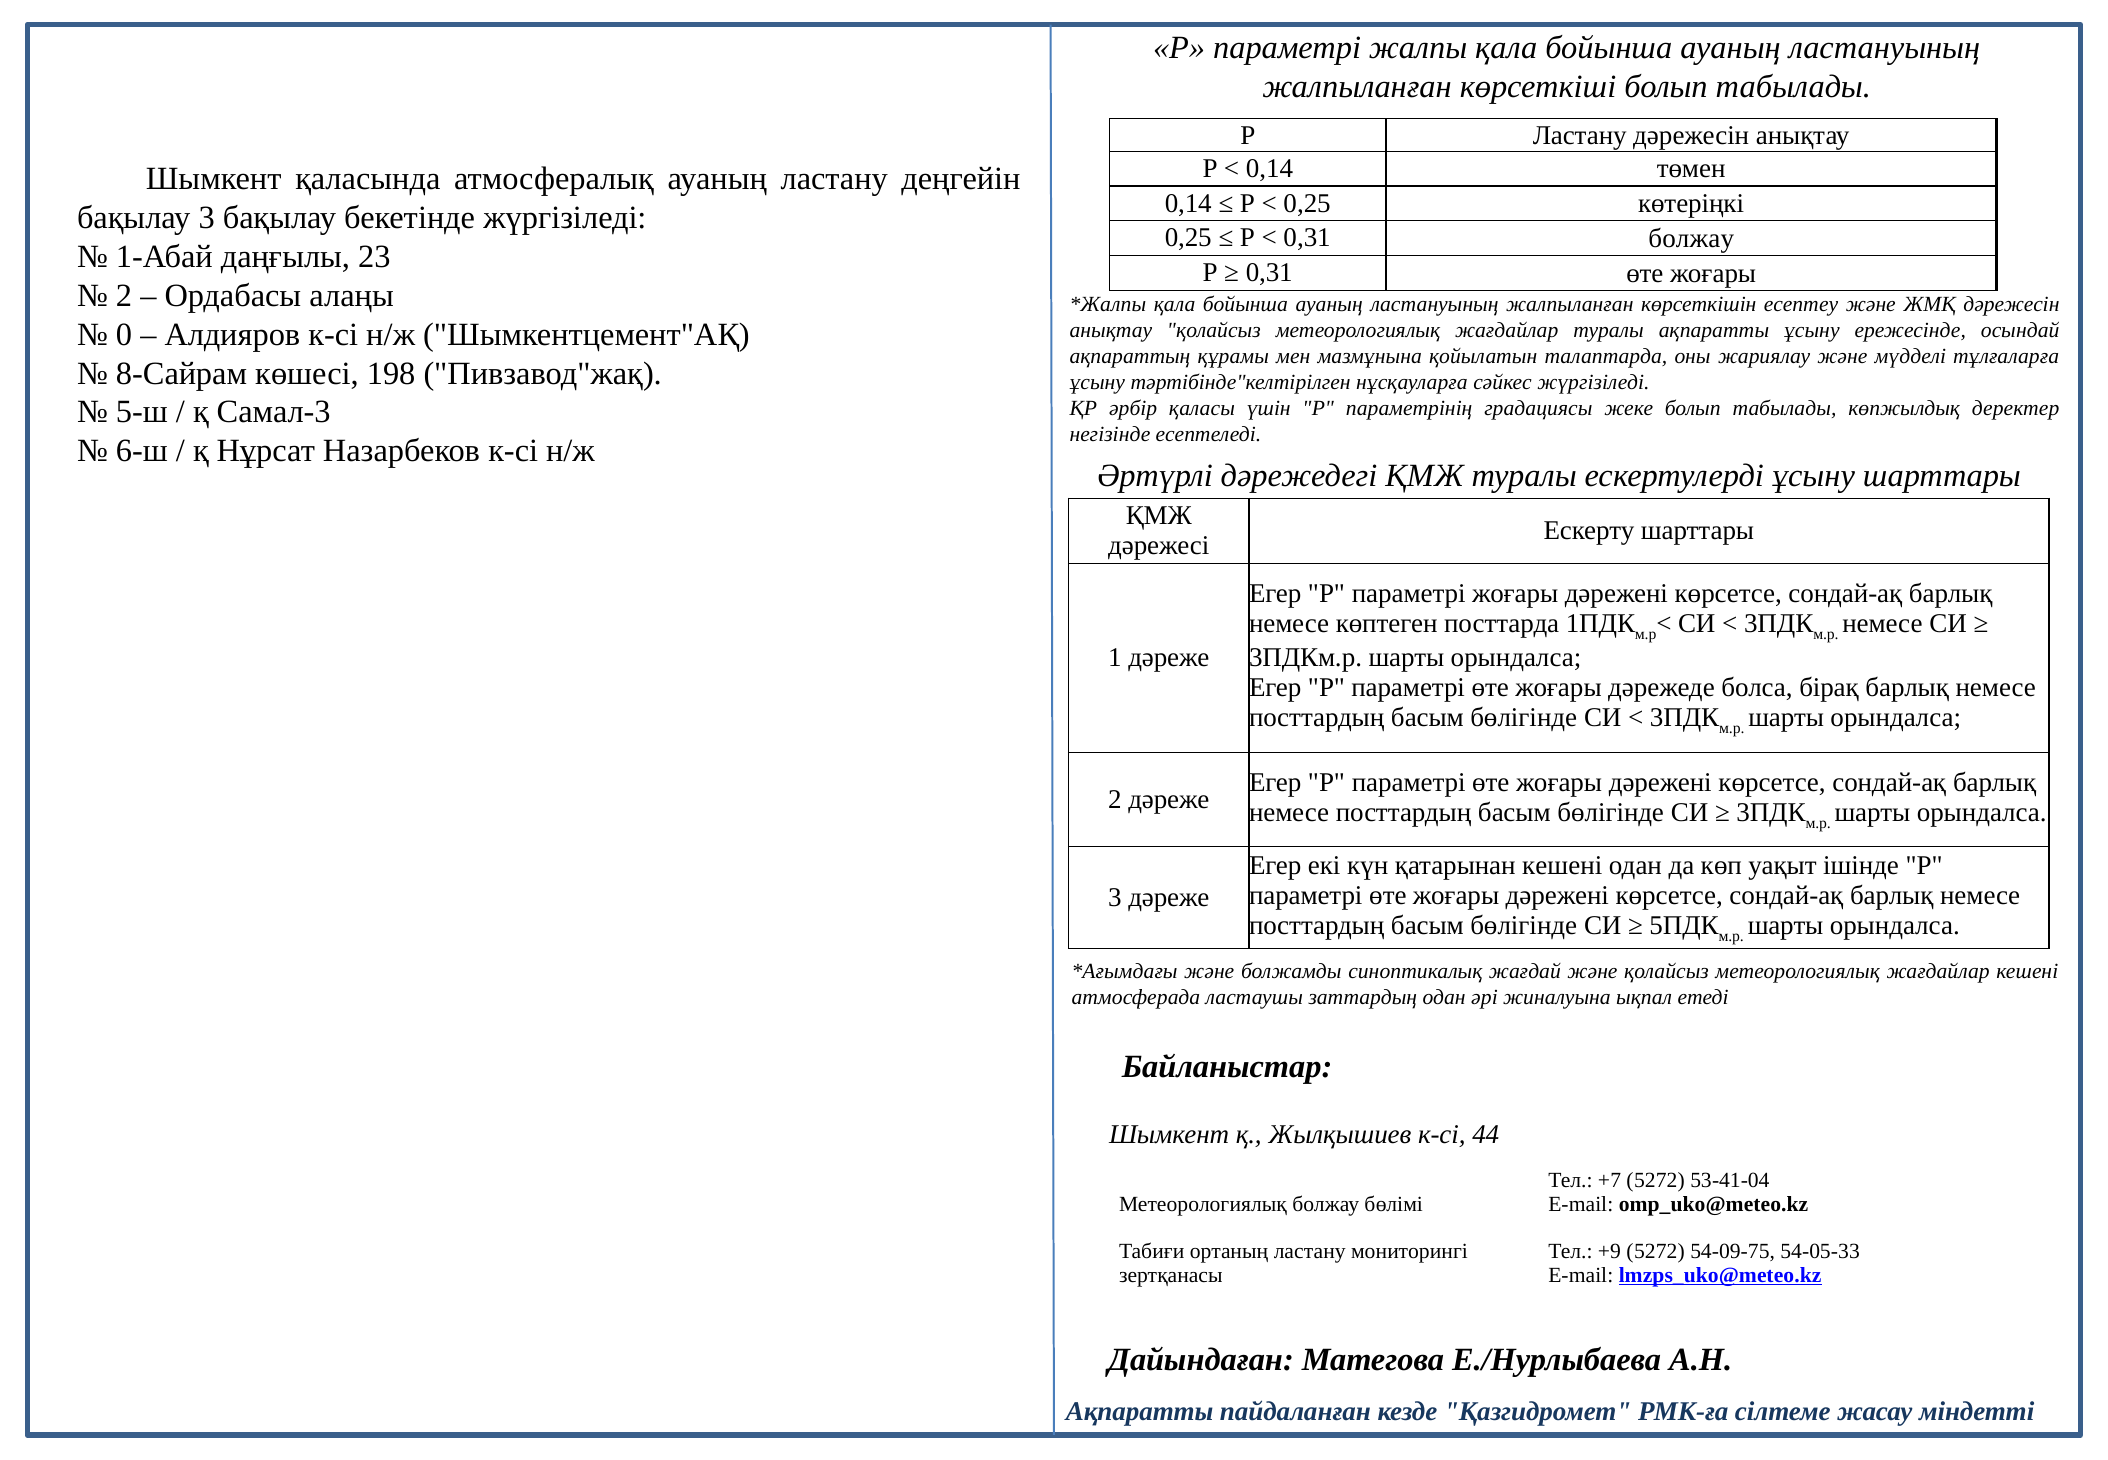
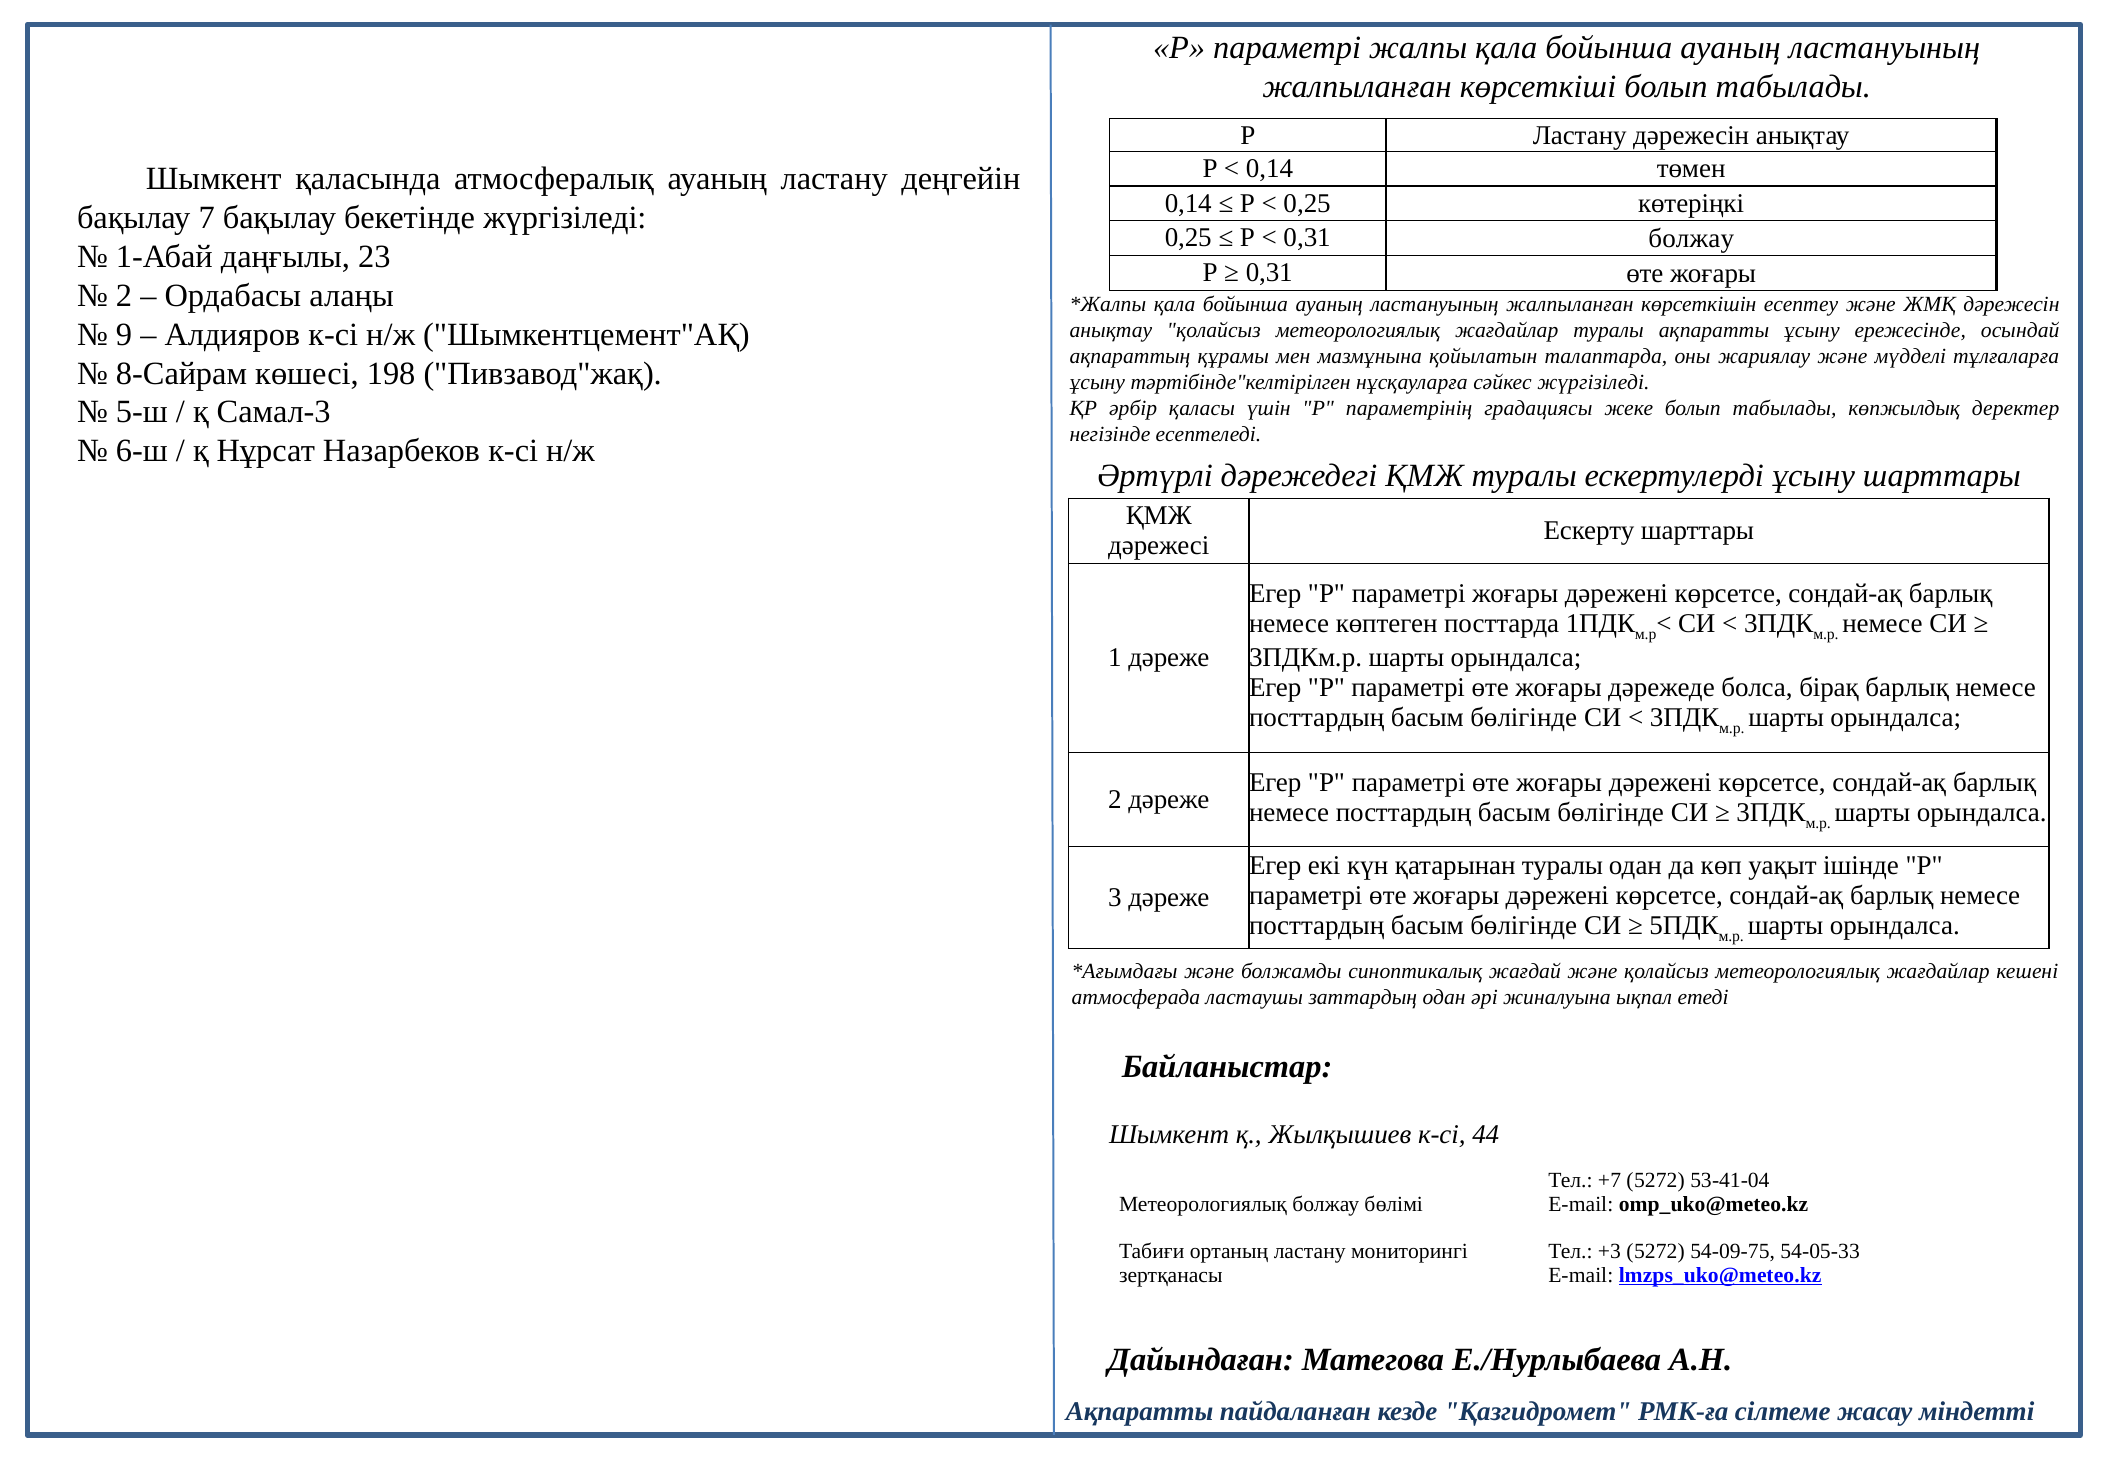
бақылау 3: 3 -> 7 (207, 218)
0: 0 -> 9 (124, 334)
қатарынан кешені: кешені -> туралы (1562, 866)
+9: +9 -> +3 (1609, 1251)
